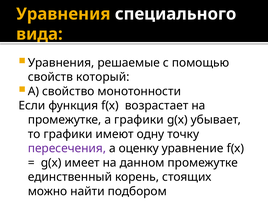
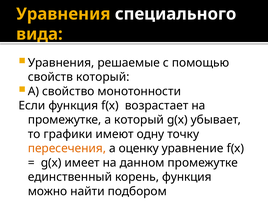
а графики: графики -> который (139, 120)
пересечения colour: purple -> orange (67, 148)
корень стоящих: стоящих -> функция (187, 177)
